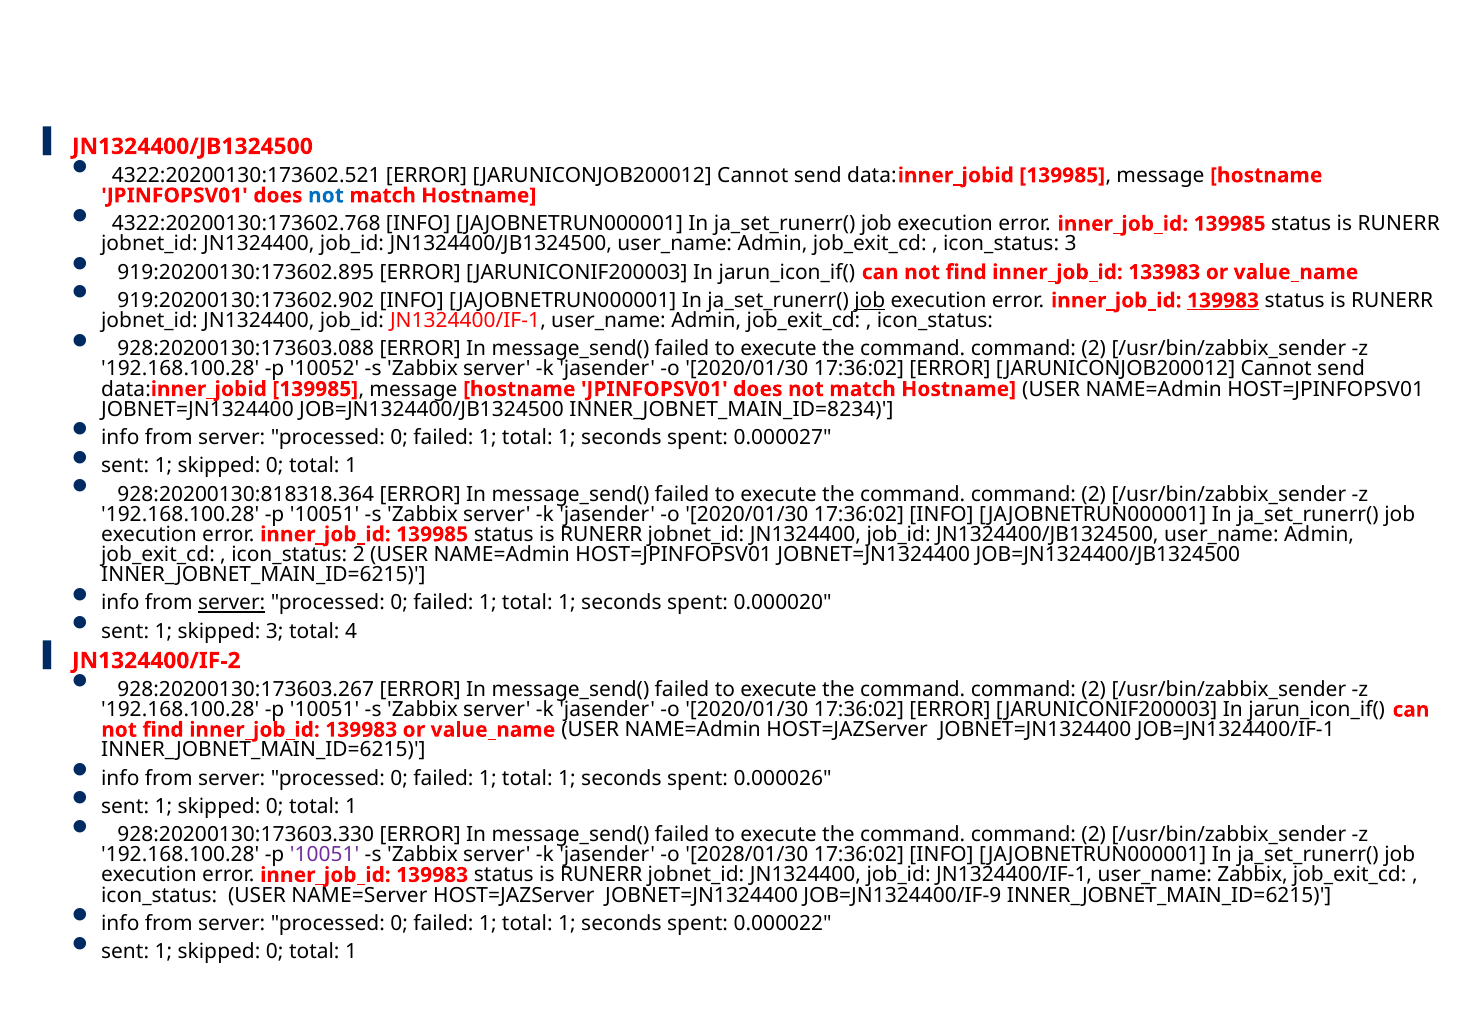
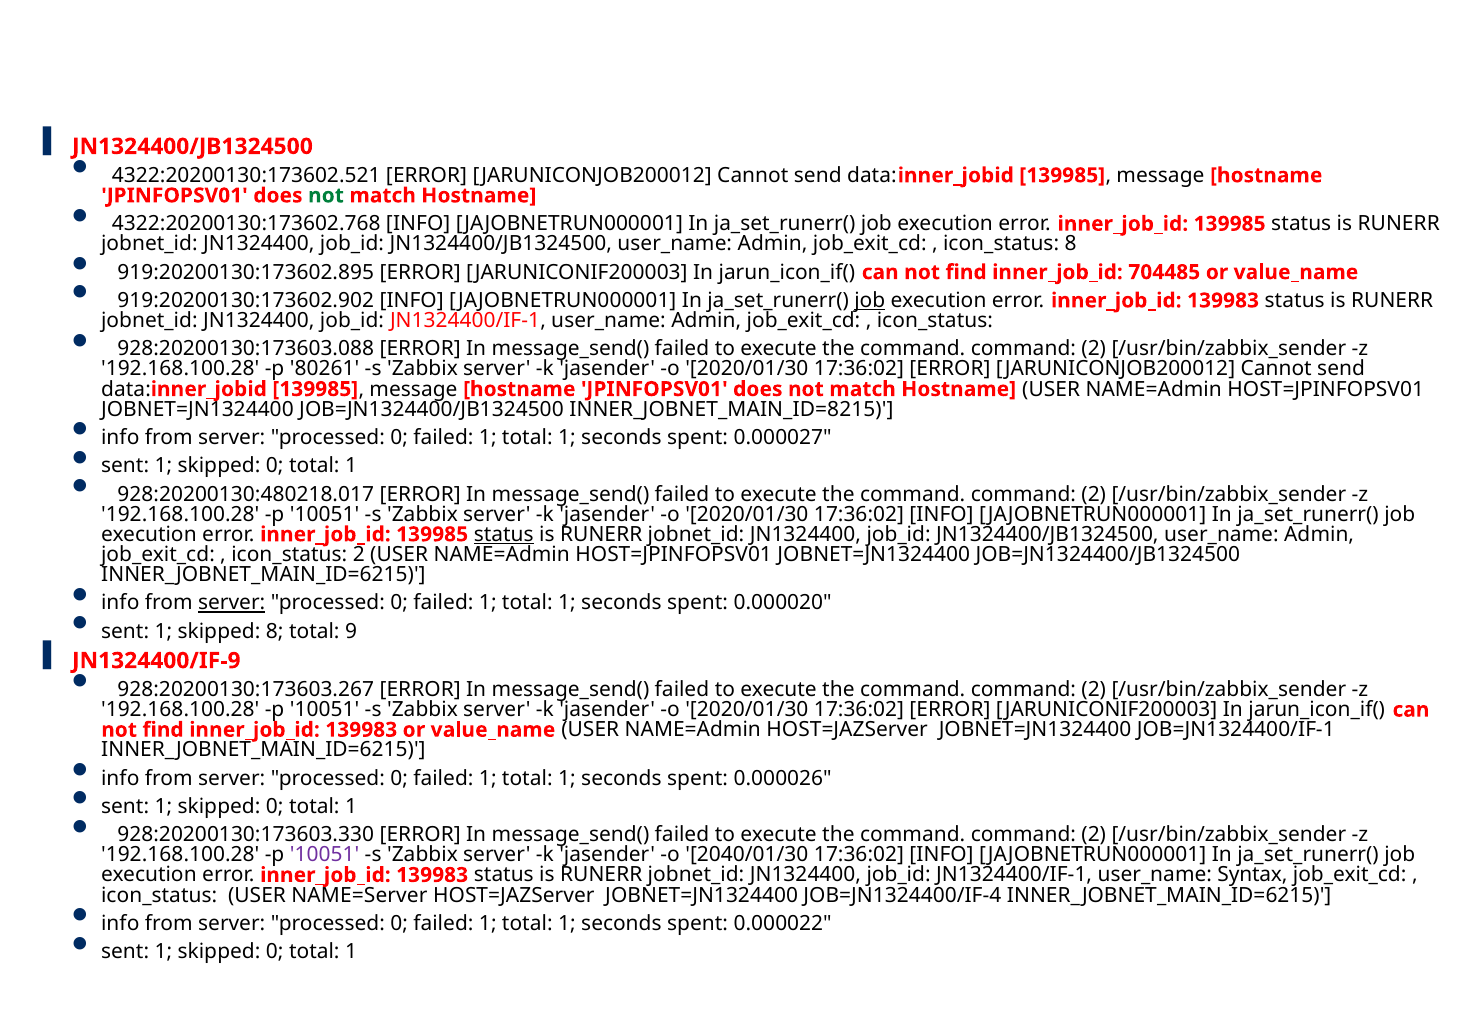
not colour: blue -> green (326, 196)
icon_status 3: 3 -> 8 (1071, 244)
133983: 133983 -> 704485 (1164, 272)
139983 underline: present -> none (1223, 301)
10052: 10052 -> 80261 (325, 369)
INNER_JOBNET_MAIN_ID=8234: INNER_JOBNET_MAIN_ID=8234 -> INNER_JOBNET_MAIN_ID=8215 (731, 409)
928:20200130:818318.364: 928:20200130:818318.364 -> 928:20200130:480218.017 (246, 494)
status underline: none -> present (504, 535)
skipped 3: 3 -> 8 (275, 631)
4: 4 -> 9 (351, 631)
JN1324400/IF-2: JN1324400/IF-2 -> JN1324400/IF-9 (156, 661)
2028/01/30: 2028/01/30 -> 2040/01/30 (747, 855)
user_name Zabbix: Zabbix -> Syntax (1252, 875)
JOB=JN1324400/IF-9: JOB=JN1324400/IF-9 -> JOB=JN1324400/IF-4 (902, 896)
